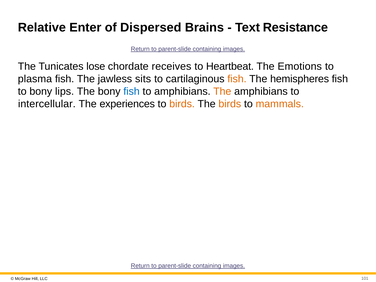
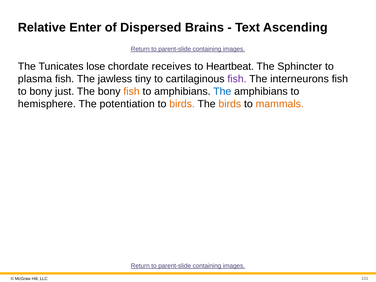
Resistance: Resistance -> Ascending (295, 27)
Emotions: Emotions -> Sphincter (300, 66)
sits: sits -> tiny (143, 79)
fish colour: orange -> purple (237, 79)
hemispheres: hemispheres -> interneurons (300, 79)
lips: lips -> just (65, 91)
fish colour: blue -> orange (132, 91)
The colour: orange -> blue (222, 91)
intercellular: intercellular -> hemisphere (47, 104)
experiences: experiences -> potentiation (127, 104)
